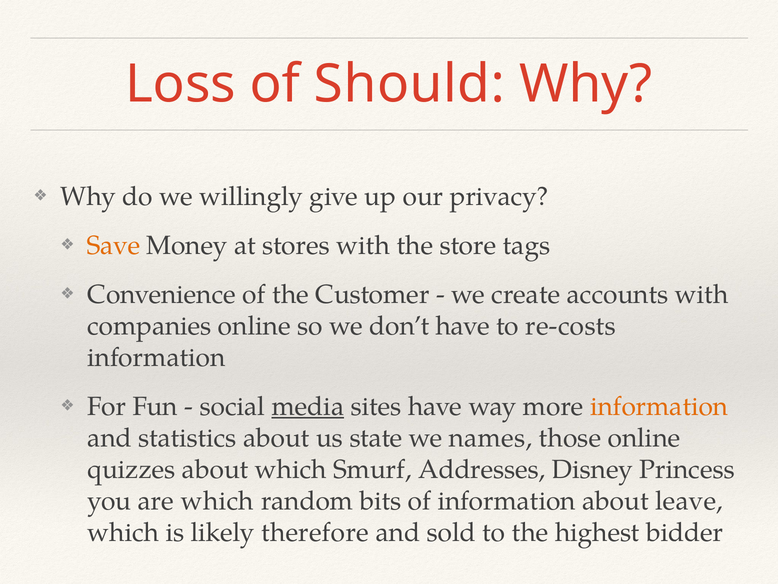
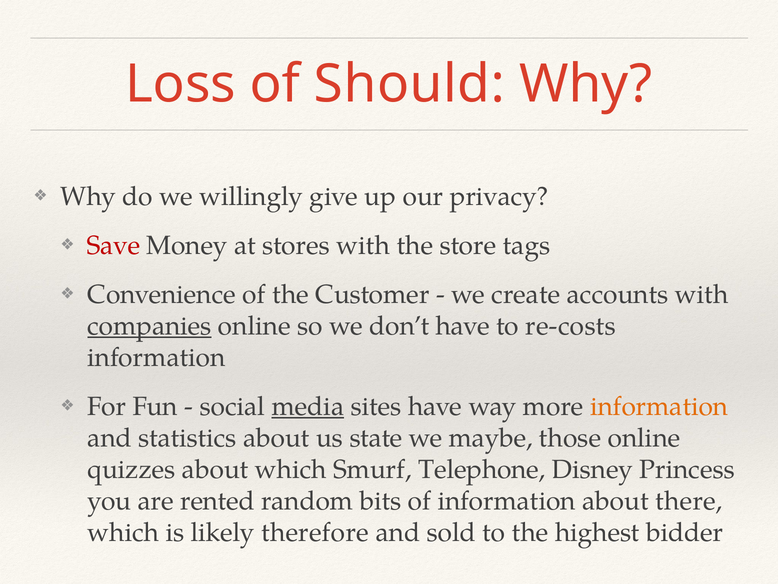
Save colour: orange -> red (114, 245)
companies underline: none -> present (149, 326)
names: names -> maybe (491, 438)
Addresses: Addresses -> Telephone (482, 469)
are which: which -> rented (218, 501)
leave: leave -> there (689, 501)
